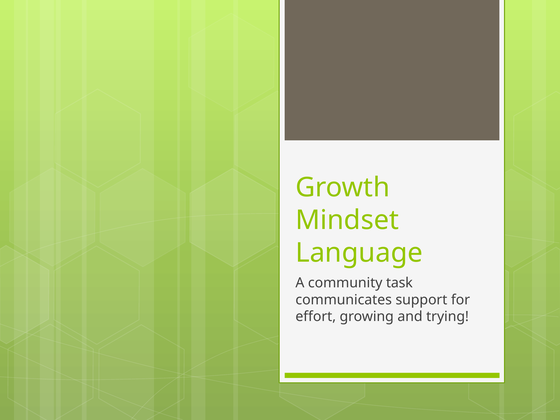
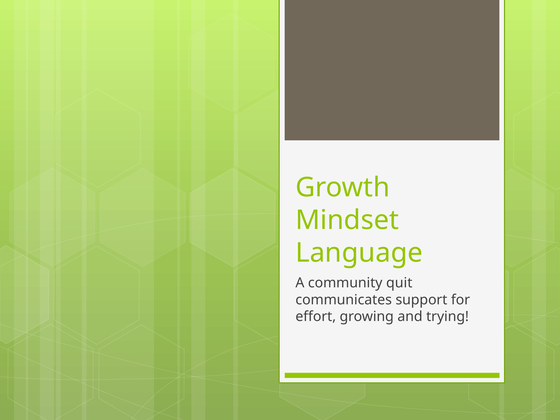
task: task -> quit (399, 283)
